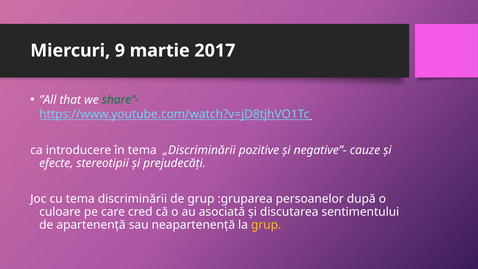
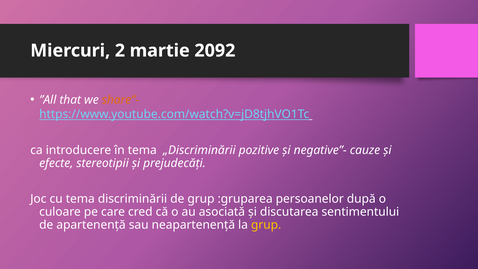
9: 9 -> 2 (120, 51)
2017: 2017 -> 2092 (215, 51)
share”- colour: green -> orange (120, 100)
